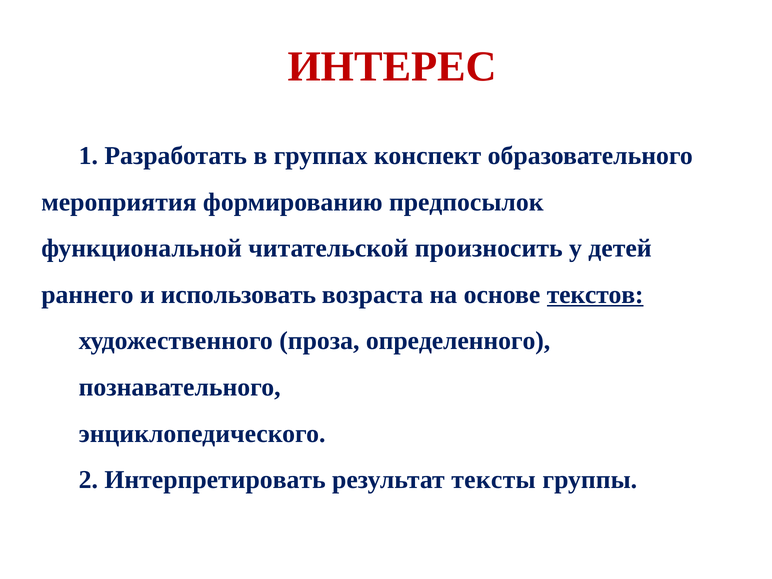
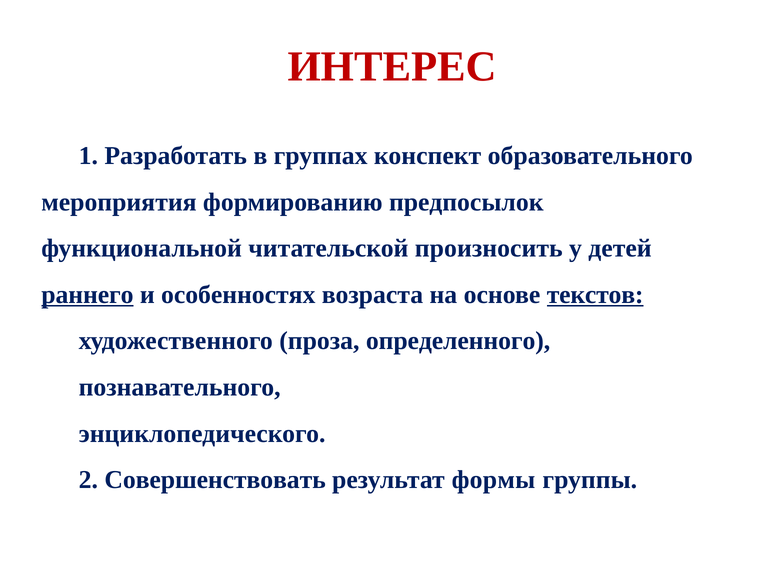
раннего underline: none -> present (87, 295)
использовать: использовать -> особенностях (238, 295)
Интерпретировать: Интерпретировать -> Совершенствовать (215, 480)
тексты: тексты -> формы (493, 480)
